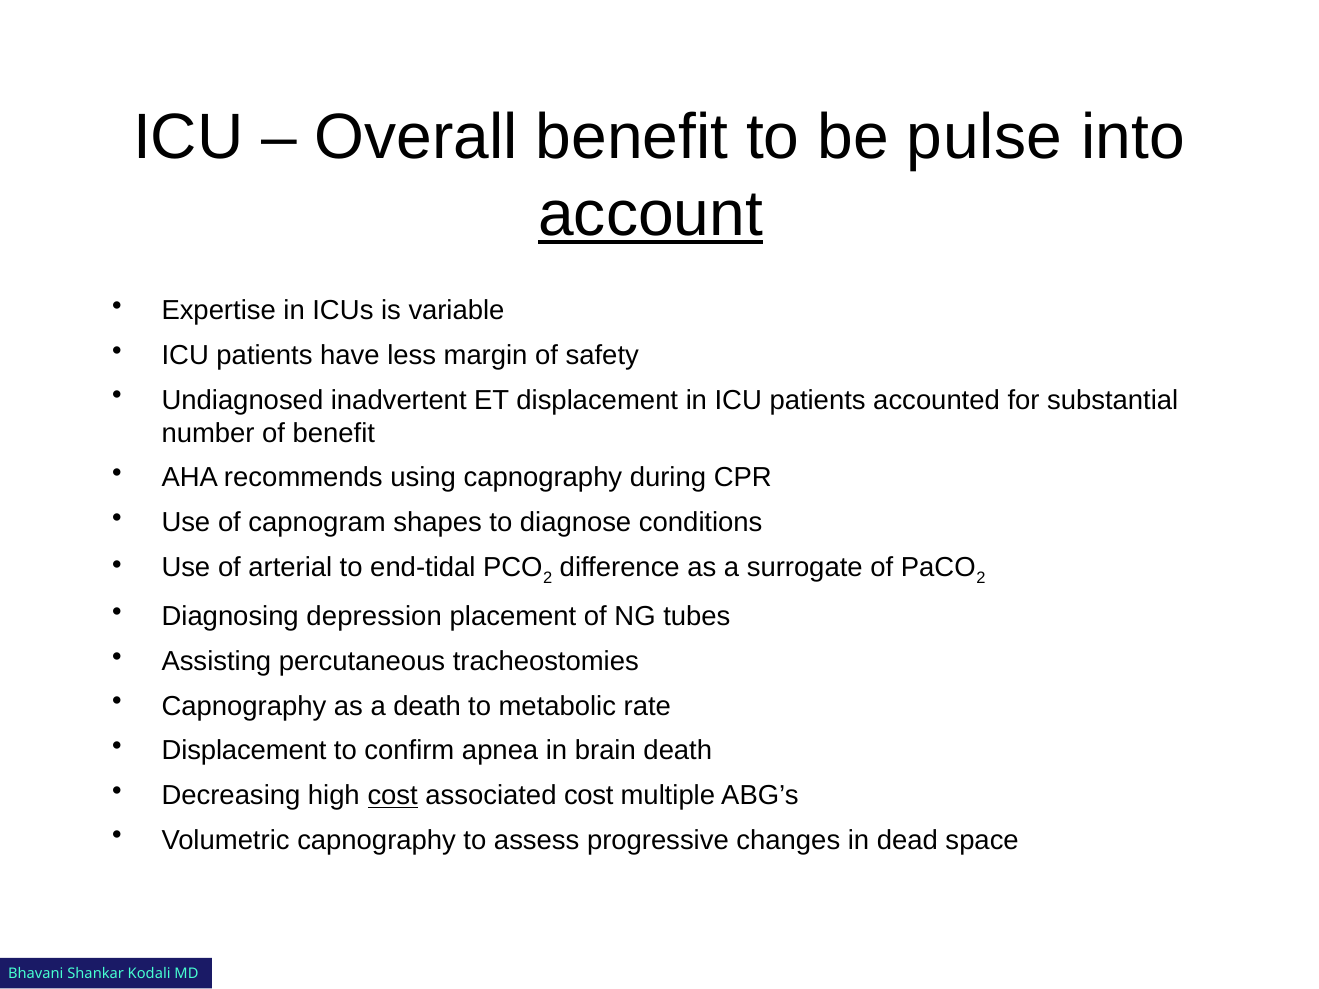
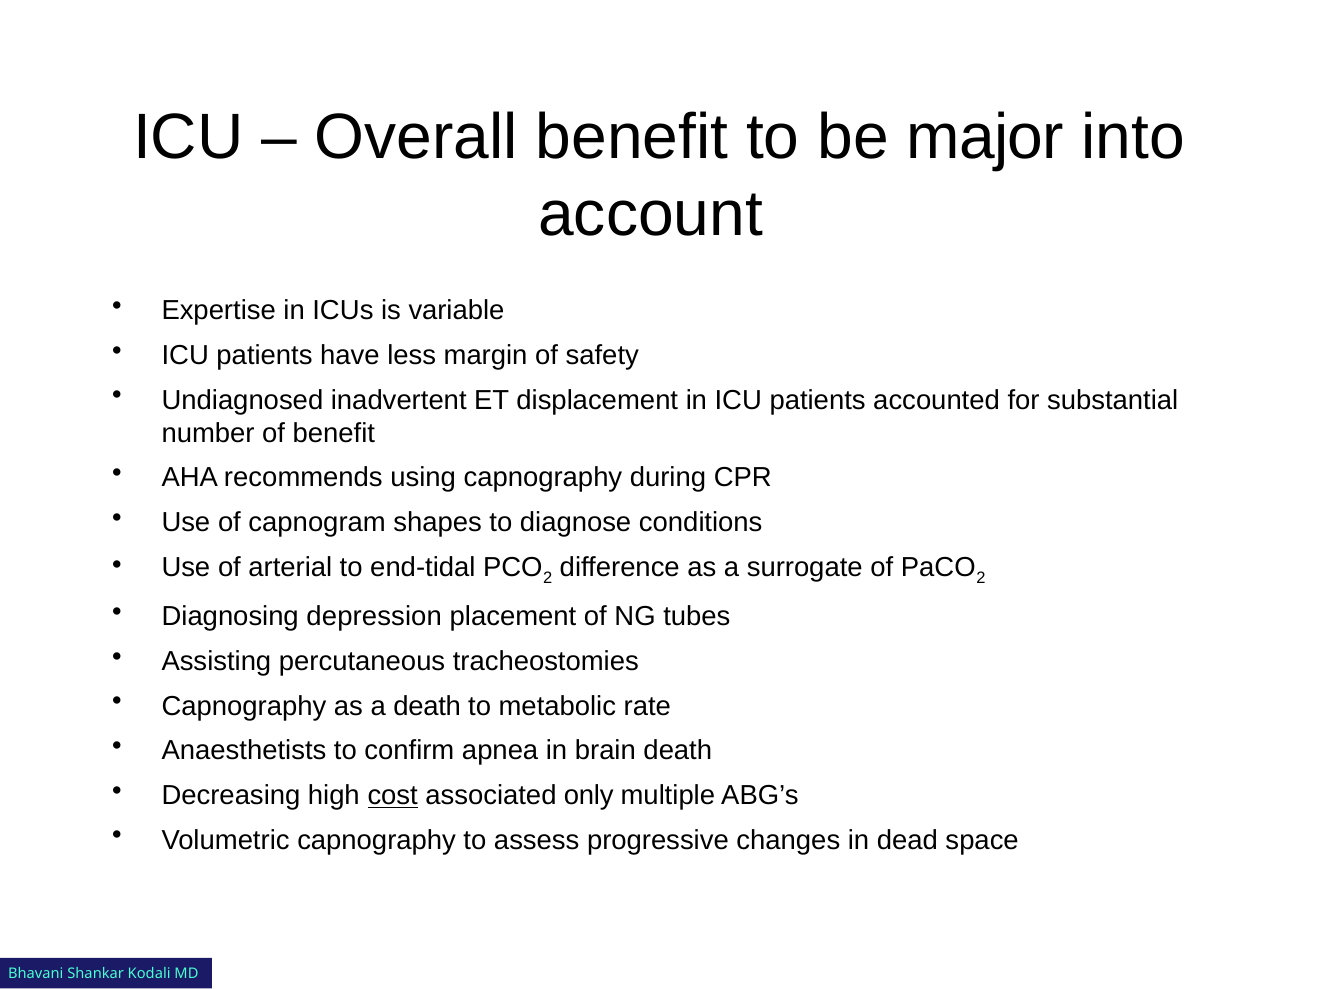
pulse: pulse -> major (985, 137)
account underline: present -> none (651, 214)
Displacement: Displacement -> Anaesthetists (244, 751)
associated cost: cost -> only (589, 796)
